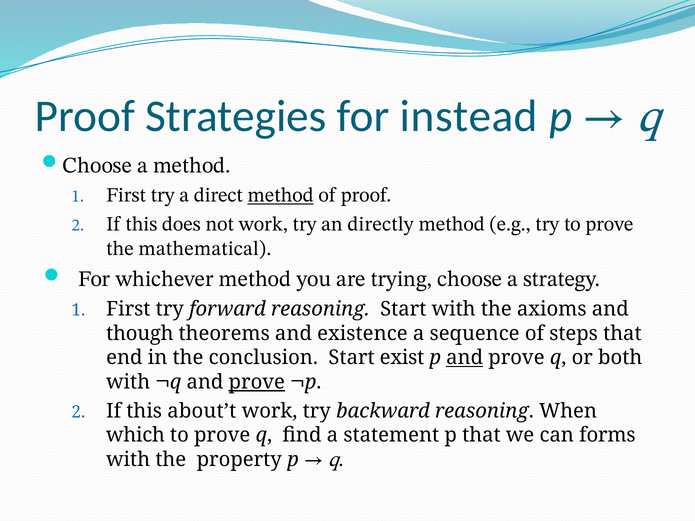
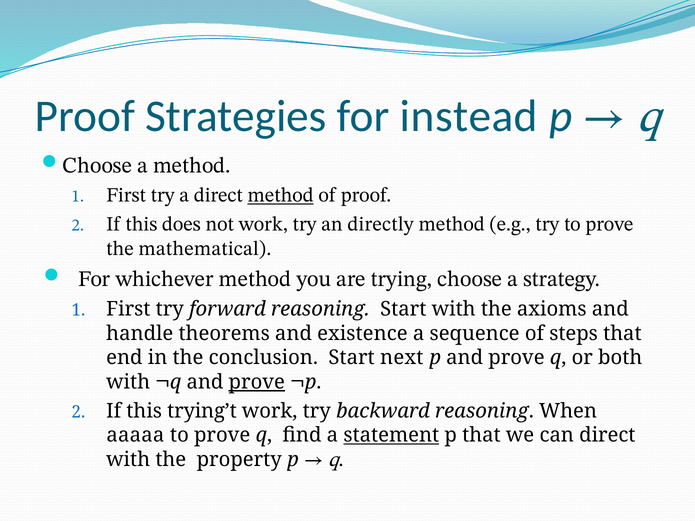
though: though -> handle (140, 334)
exist: exist -> next (402, 358)
and underline: present -> none (465, 358)
about’t: about’t -> trying’t (202, 411)
which: which -> aaaaa (135, 435)
statement underline: none -> present (391, 435)
can forms: forms -> direct (607, 435)
